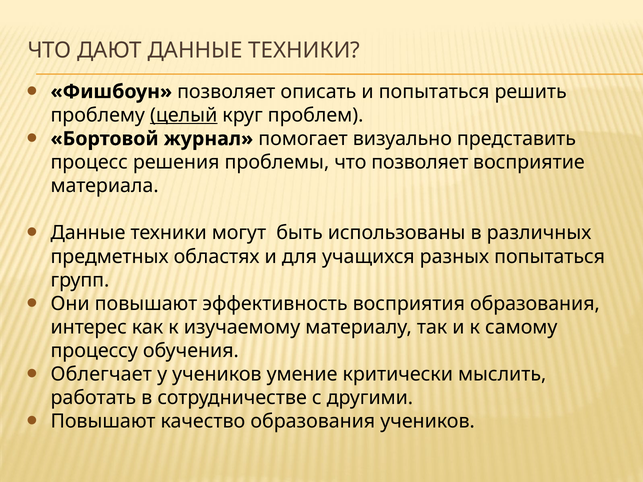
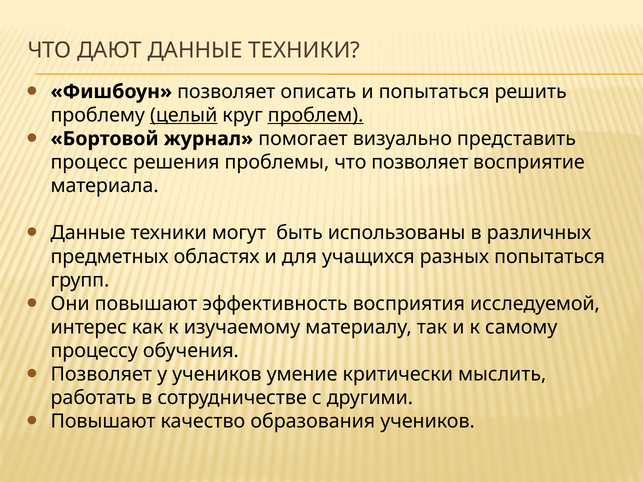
проблем underline: none -> present (316, 115)
восприятия образования: образования -> исследуемой (535, 304)
Облегчает: Облегчает -> Позволяет (101, 375)
